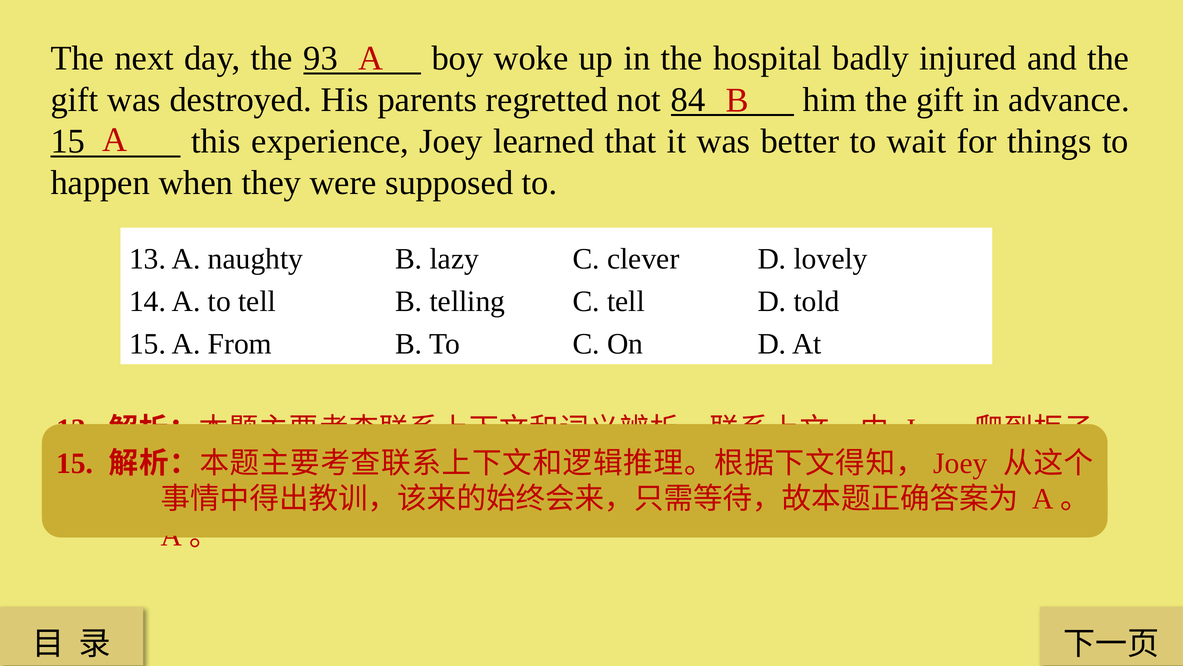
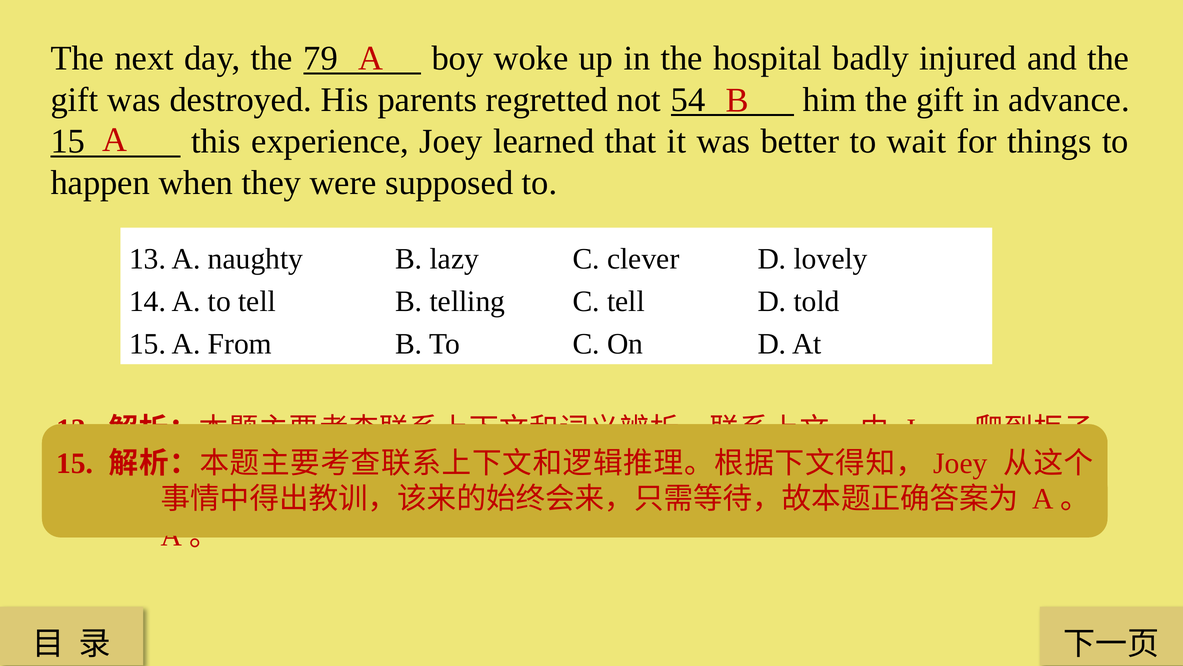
93: 93 -> 79 (321, 58)
84: 84 -> 54 (688, 100)
